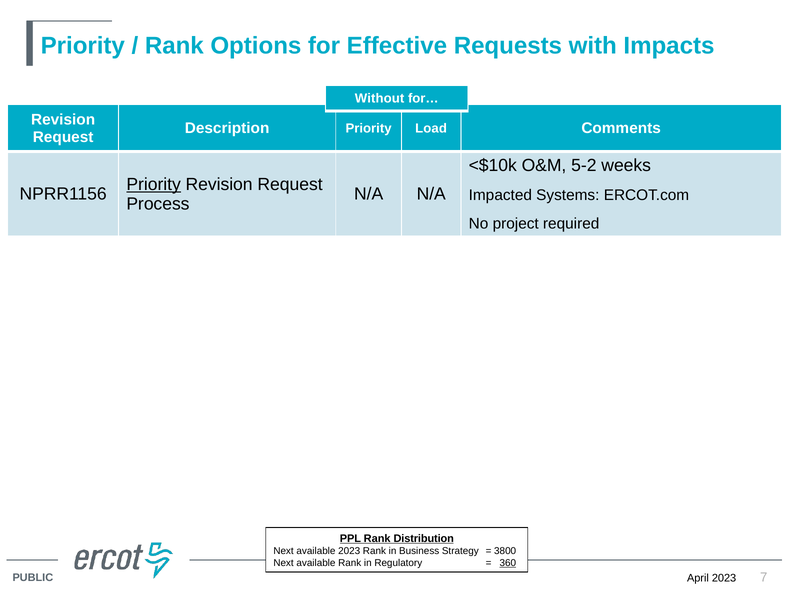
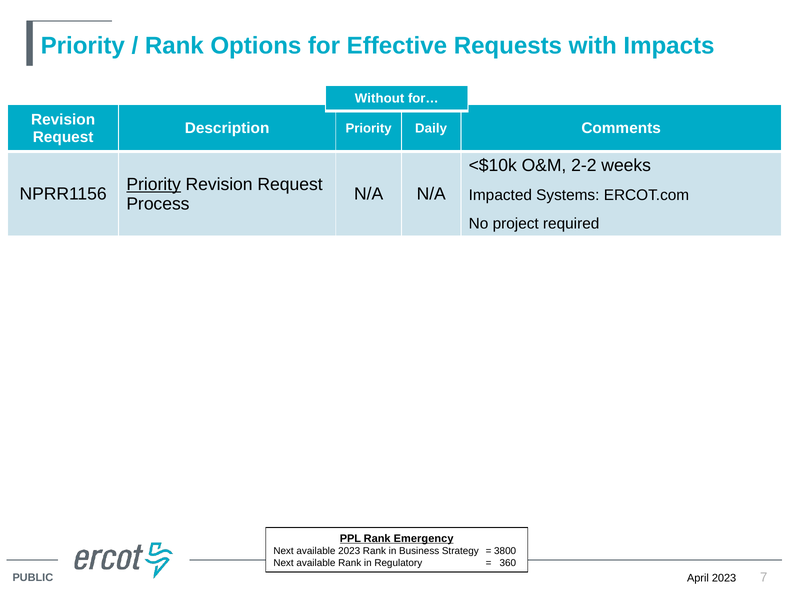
Load: Load -> Daily (431, 128)
5-2: 5-2 -> 2-2 (584, 165)
Distribution: Distribution -> Emergency (424, 538)
360 underline: present -> none (508, 562)
